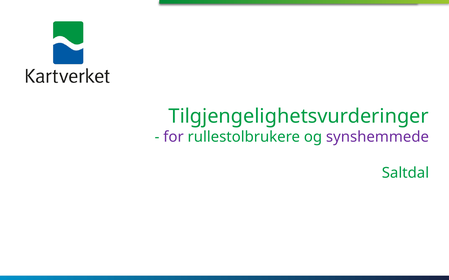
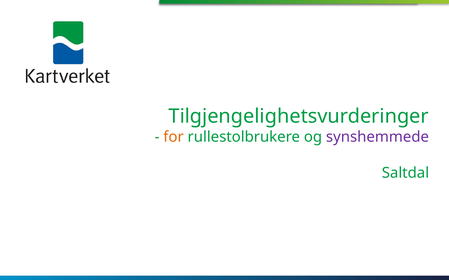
for colour: purple -> orange (174, 137)
